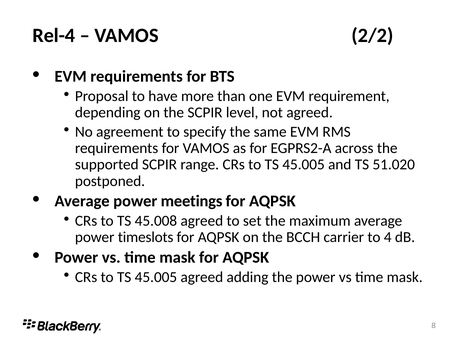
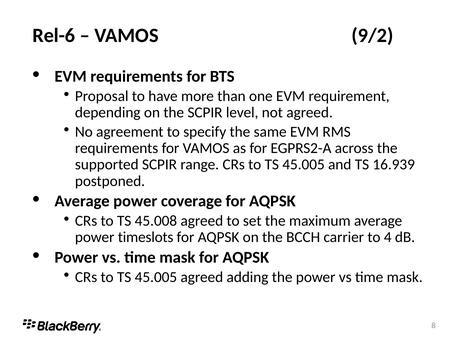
Rel-4: Rel-4 -> Rel-6 (54, 36)
2/2: 2/2 -> 9/2 (373, 36)
51.020: 51.020 -> 16.939 (394, 165)
meetings: meetings -> coverage (192, 201)
